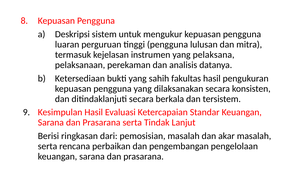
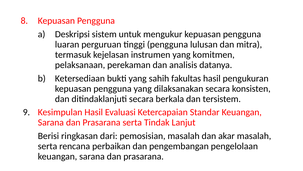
pelaksana: pelaksana -> komitmen (214, 55)
